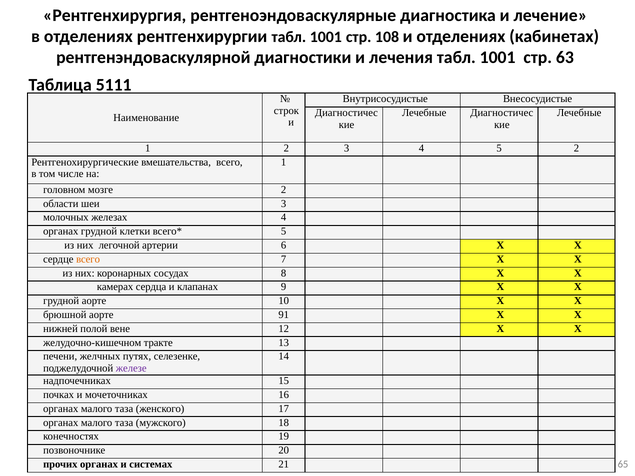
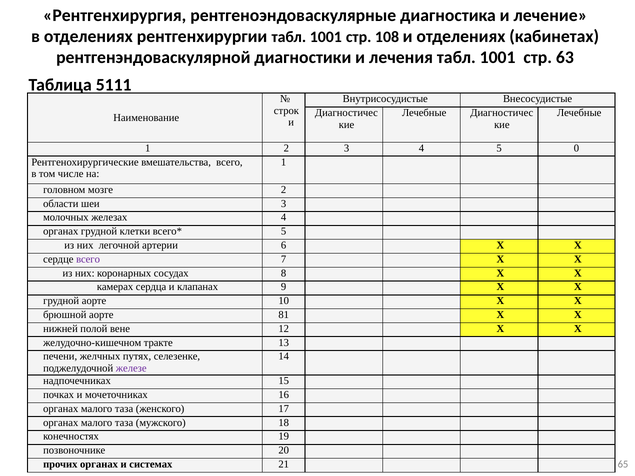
5 2: 2 -> 0 (576, 148)
всего colour: orange -> purple (88, 259)
91: 91 -> 81 (284, 315)
